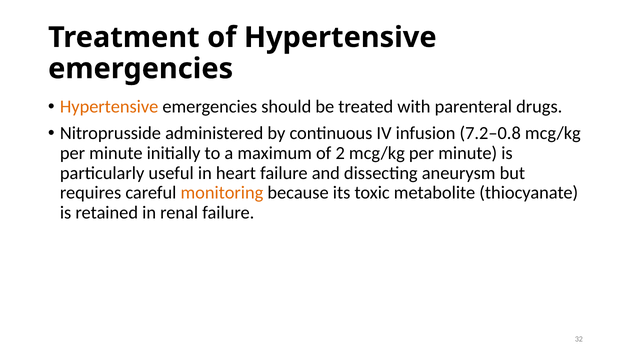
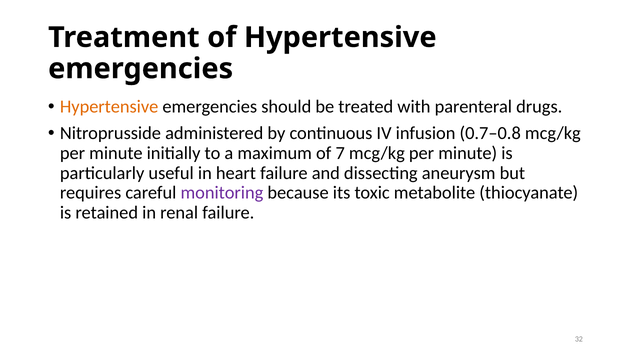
7.2–0.8: 7.2–0.8 -> 0.7–0.8 (490, 133)
2: 2 -> 7 (340, 153)
monitoring colour: orange -> purple (222, 193)
